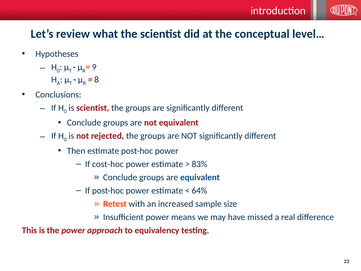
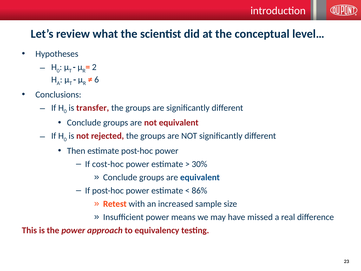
9: 9 -> 2 (94, 67)
8: 8 -> 6 (97, 80)
is scientist: scientist -> transfer (93, 108)
83%: 83% -> 30% (199, 164)
64%: 64% -> 86% (199, 190)
